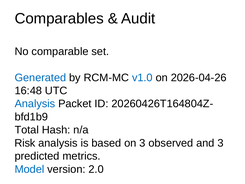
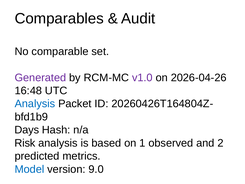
Generated colour: blue -> purple (40, 78)
v1.0 colour: blue -> purple (142, 78)
Total: Total -> Days (27, 130)
on 3: 3 -> 1 (142, 143)
and 3: 3 -> 2 (221, 143)
2.0: 2.0 -> 9.0 (96, 169)
